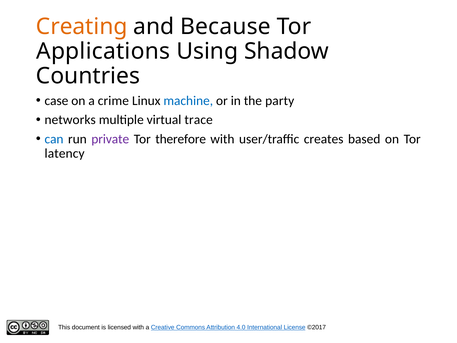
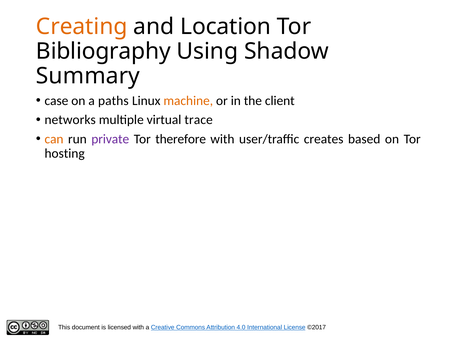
Because: Because -> Location (226, 27)
Applications: Applications -> Bibliography (103, 51)
Countries: Countries -> Summary (88, 76)
crime: crime -> paths (113, 101)
machine colour: blue -> orange (188, 101)
party: party -> client (280, 101)
can colour: blue -> orange (54, 139)
latency: latency -> hosting (65, 153)
